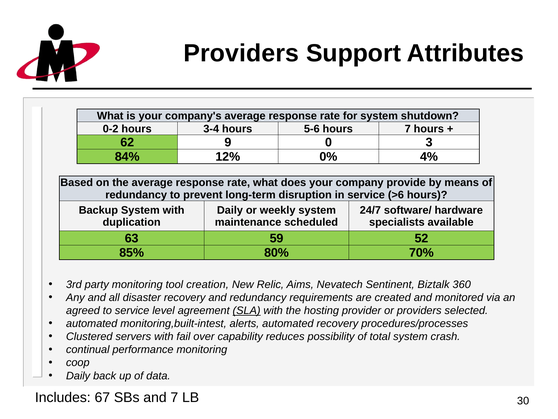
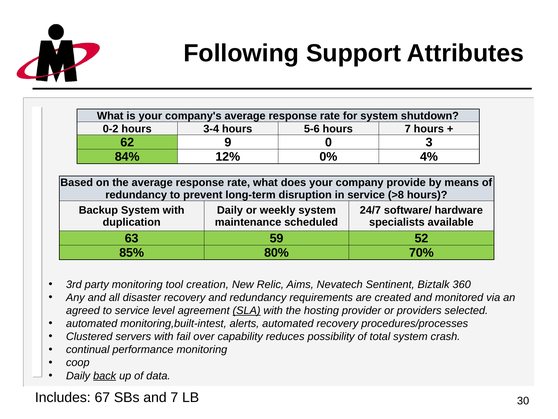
Providers: Providers -> Following (241, 53)
>6: >6 -> >8 (396, 195)
back underline: none -> present (105, 375)
